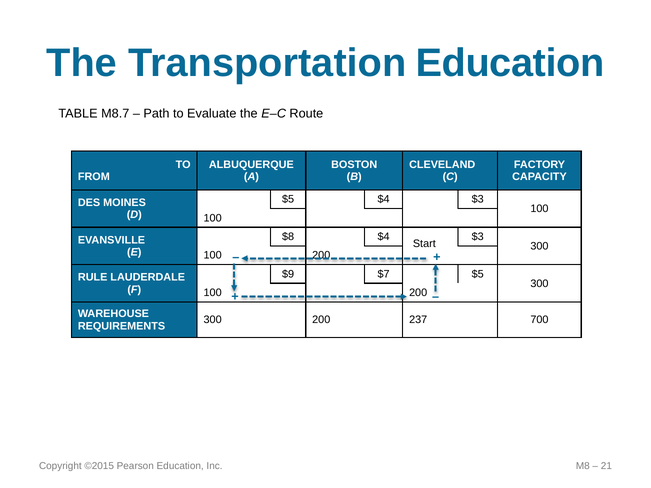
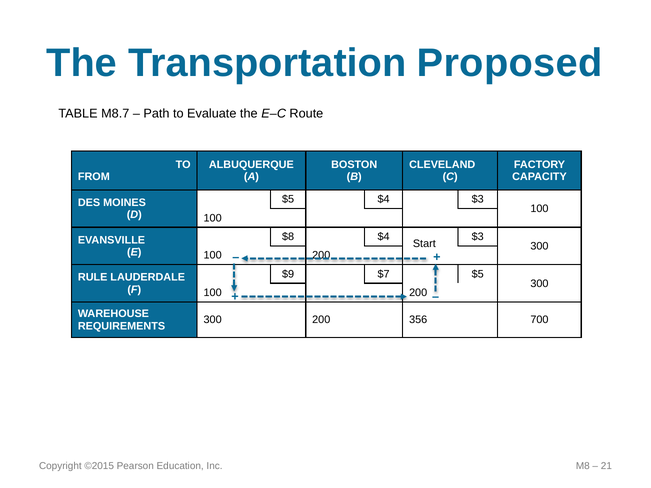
Transportation Education: Education -> Proposed (510, 63)
237: 237 -> 356 (418, 320)
